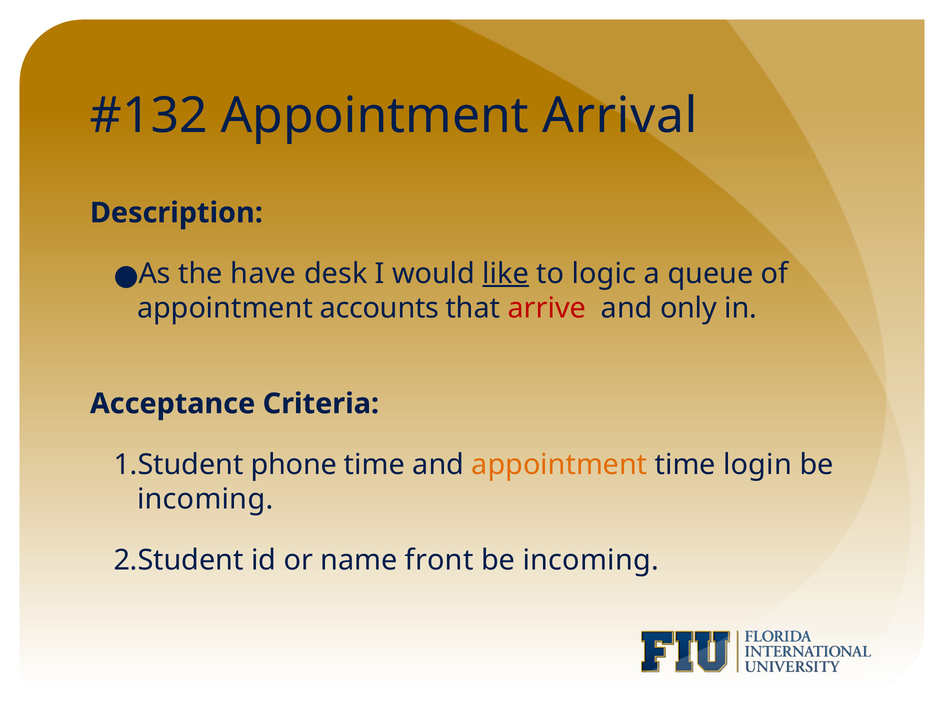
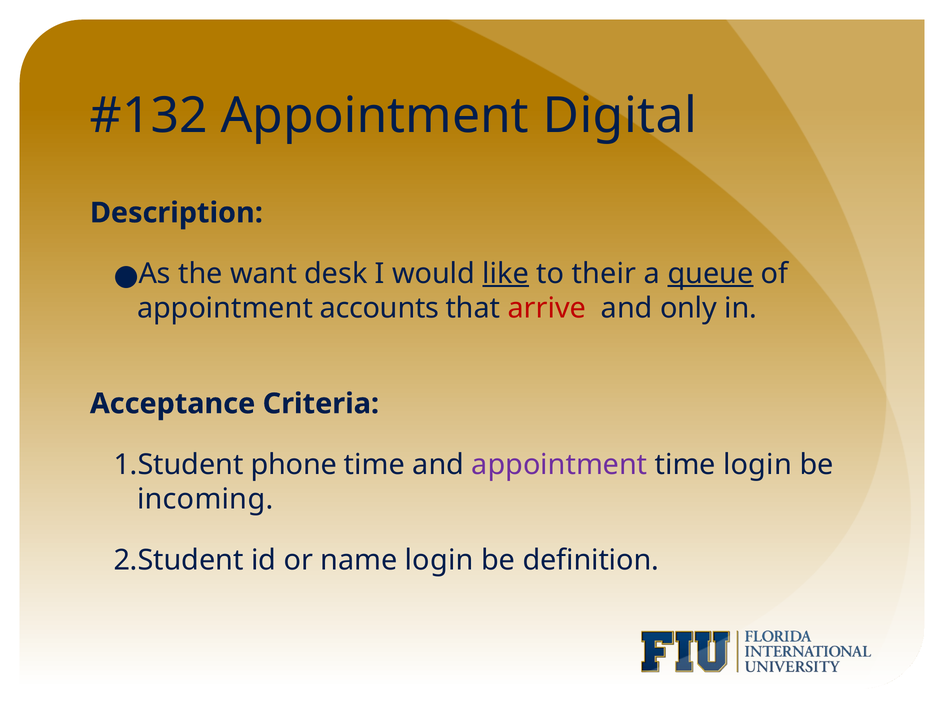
Arrival: Arrival -> Digital (620, 116)
have: have -> want (264, 274)
logic: logic -> their (604, 274)
queue underline: none -> present (710, 274)
appointment colour: orange -> purple (559, 465)
name front: front -> login (439, 560)
incoming: incoming -> definition (591, 560)
